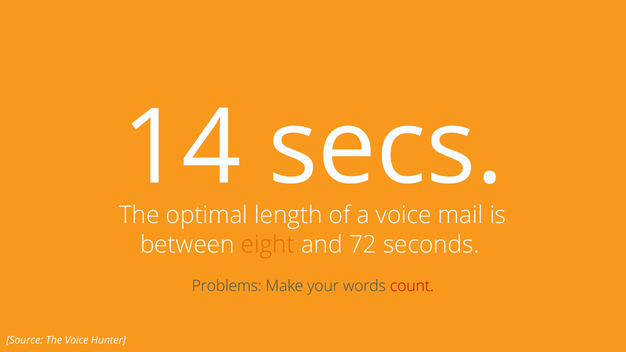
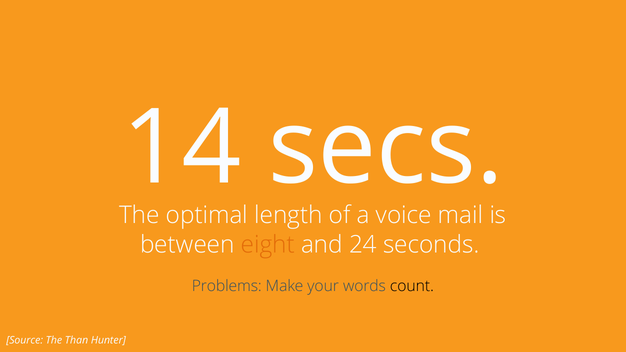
72: 72 -> 24 (363, 245)
count colour: red -> black (412, 286)
The Voice: Voice -> Than (76, 340)
